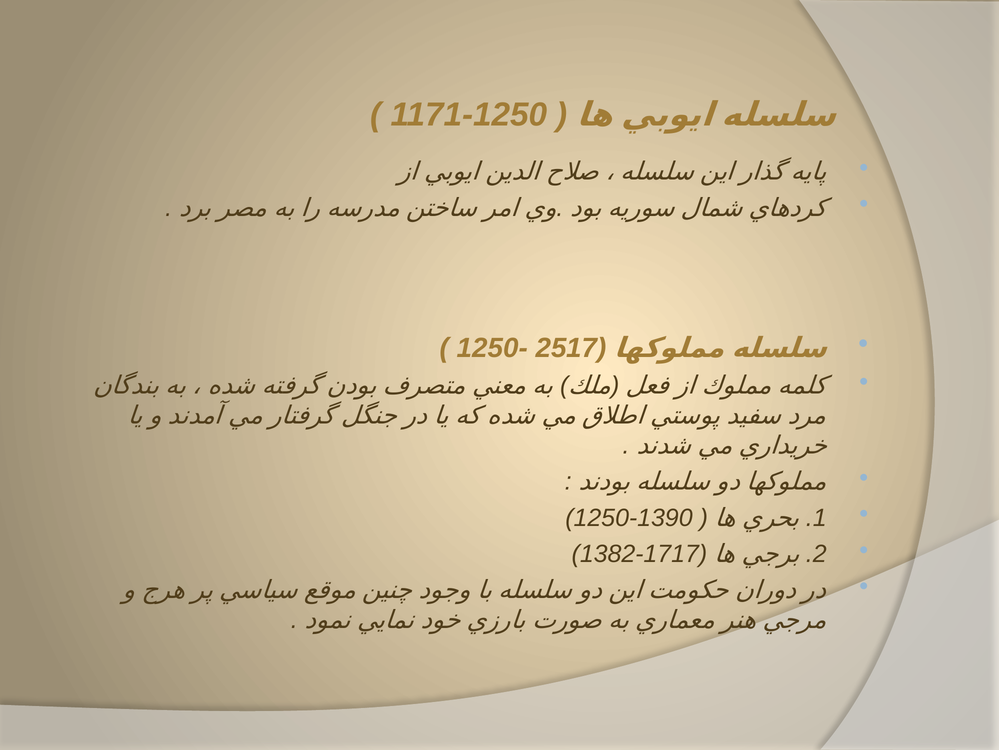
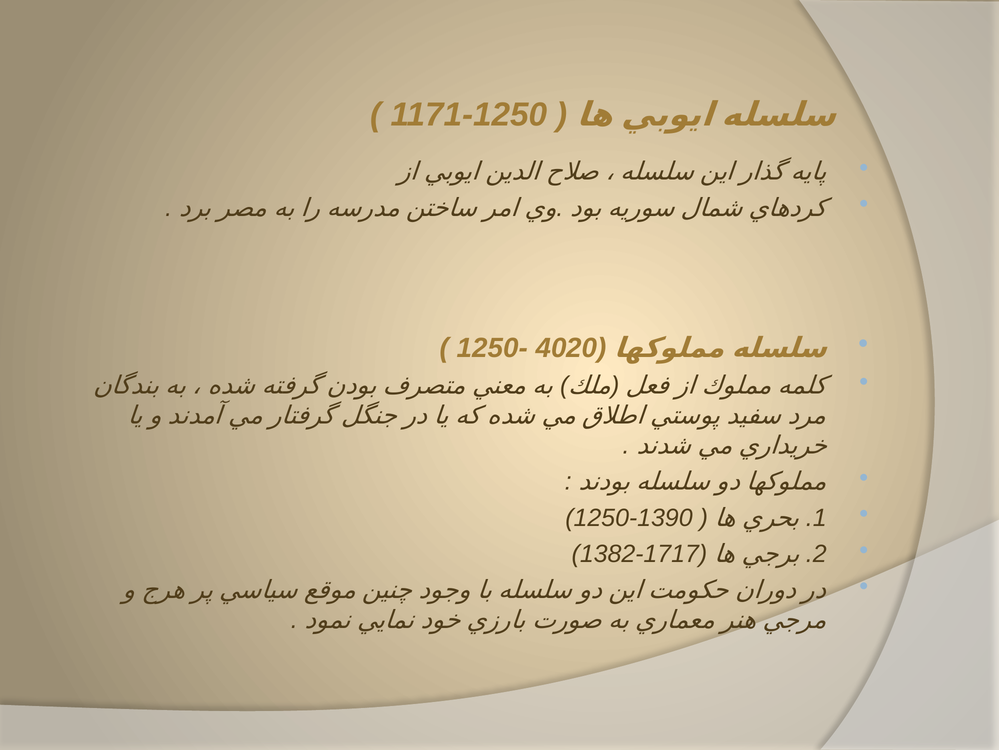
2517: 2517 -> 4020 (566, 348)
